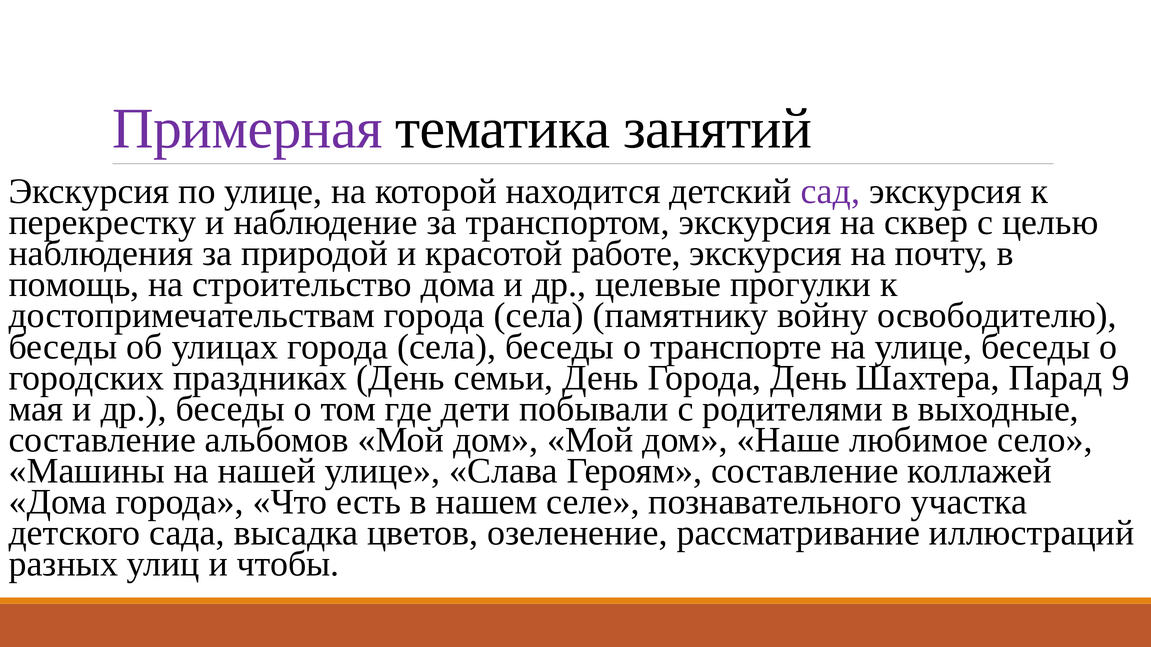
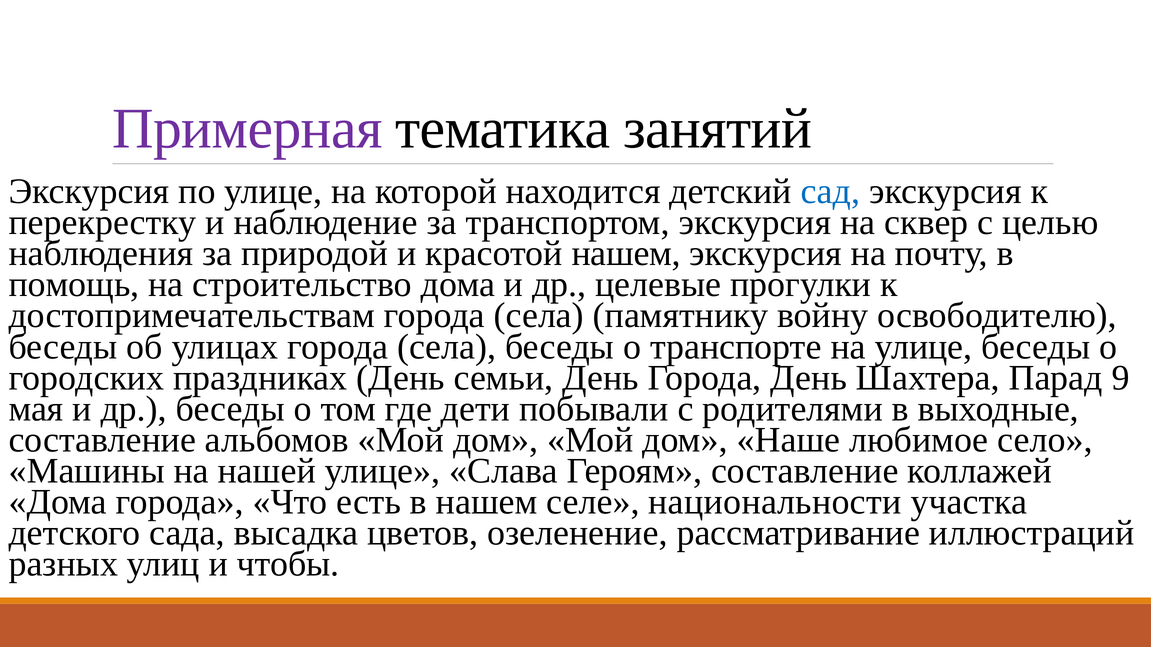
сад colour: purple -> blue (830, 192)
красотой работе: работе -> нашем (626, 254)
познавательного: познавательного -> национальности (775, 502)
